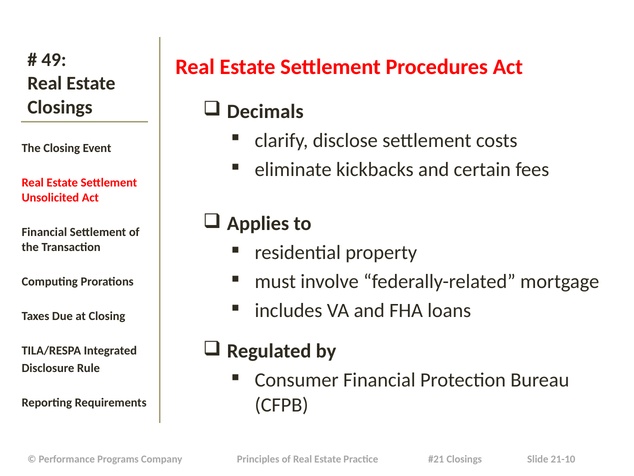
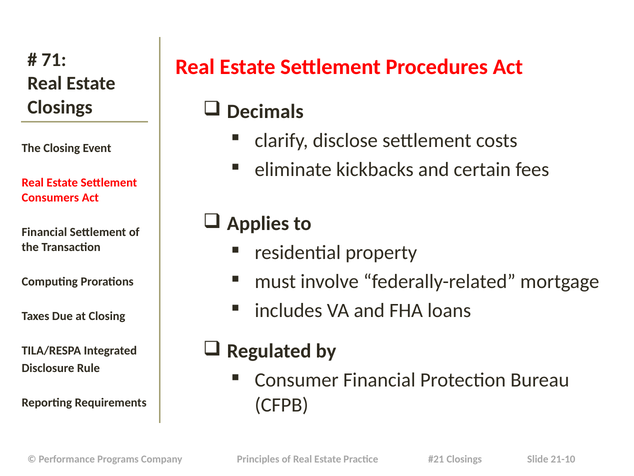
49: 49 -> 71 (54, 60)
Unsolicited: Unsolicited -> Consumers (50, 198)
